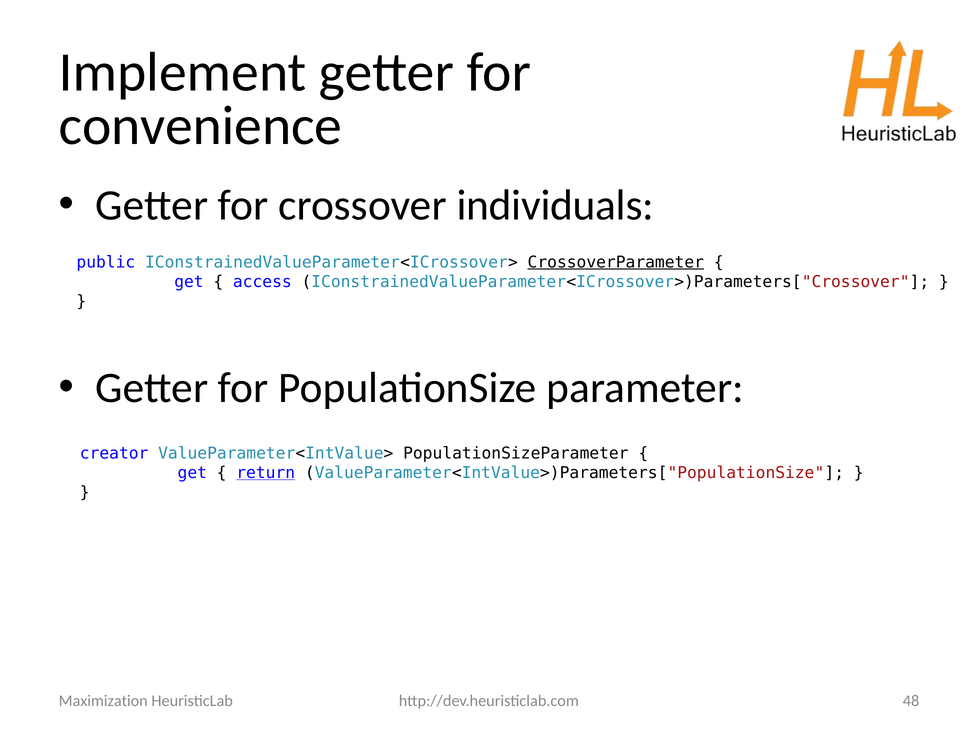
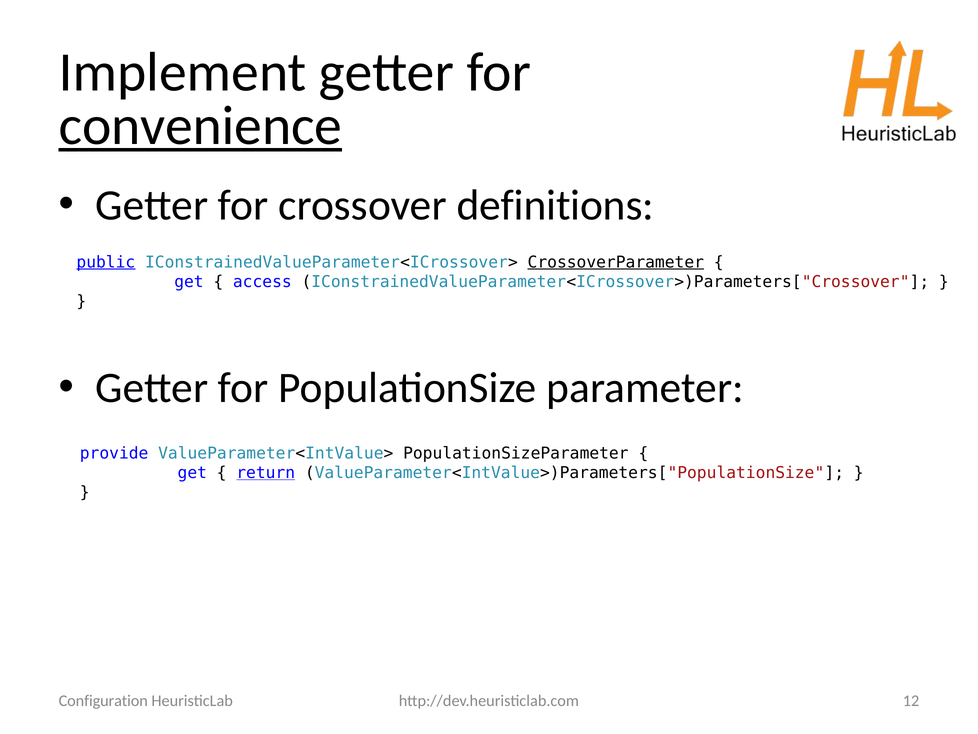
convenience underline: none -> present (200, 126)
individuals: individuals -> definitions (555, 205)
public underline: none -> present (106, 262)
creator: creator -> provide (114, 453)
48: 48 -> 12 (911, 700)
Maximization: Maximization -> Configuration (103, 700)
